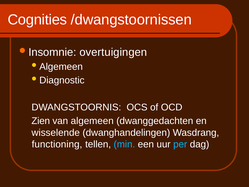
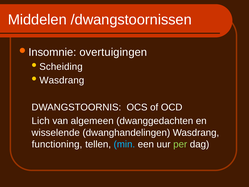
Cognities: Cognities -> Middelen (37, 20)
Algemeen: Algemeen -> Scheiding (61, 67)
Diagnostic: Diagnostic -> Wasdrang (62, 80)
Zien: Zien -> Lich (41, 121)
per colour: light blue -> light green (180, 144)
